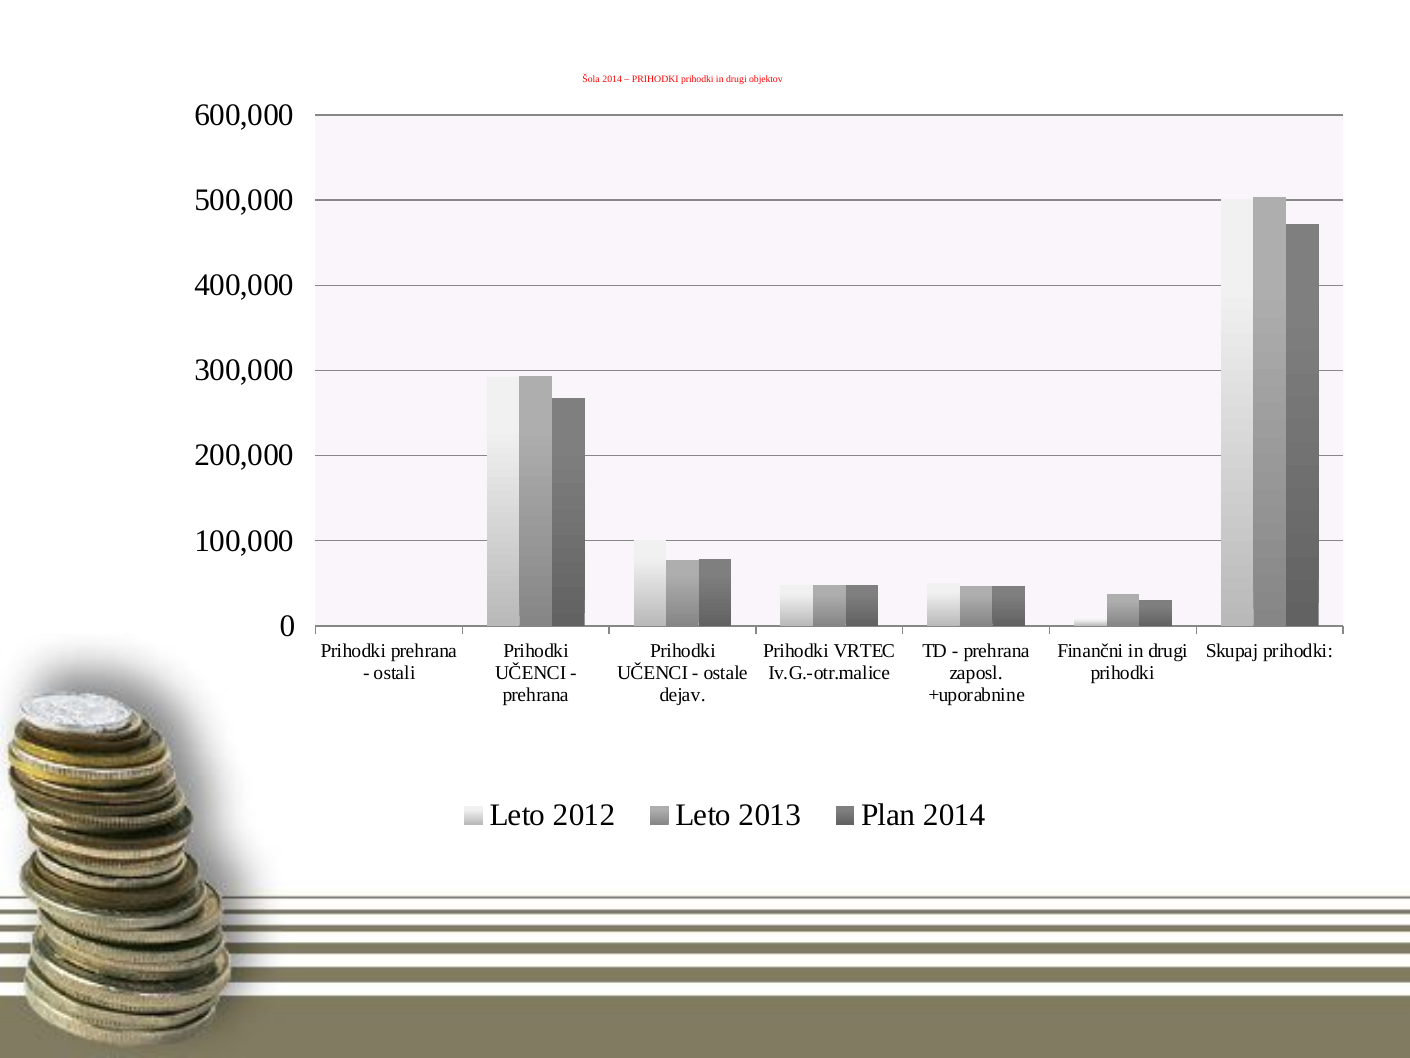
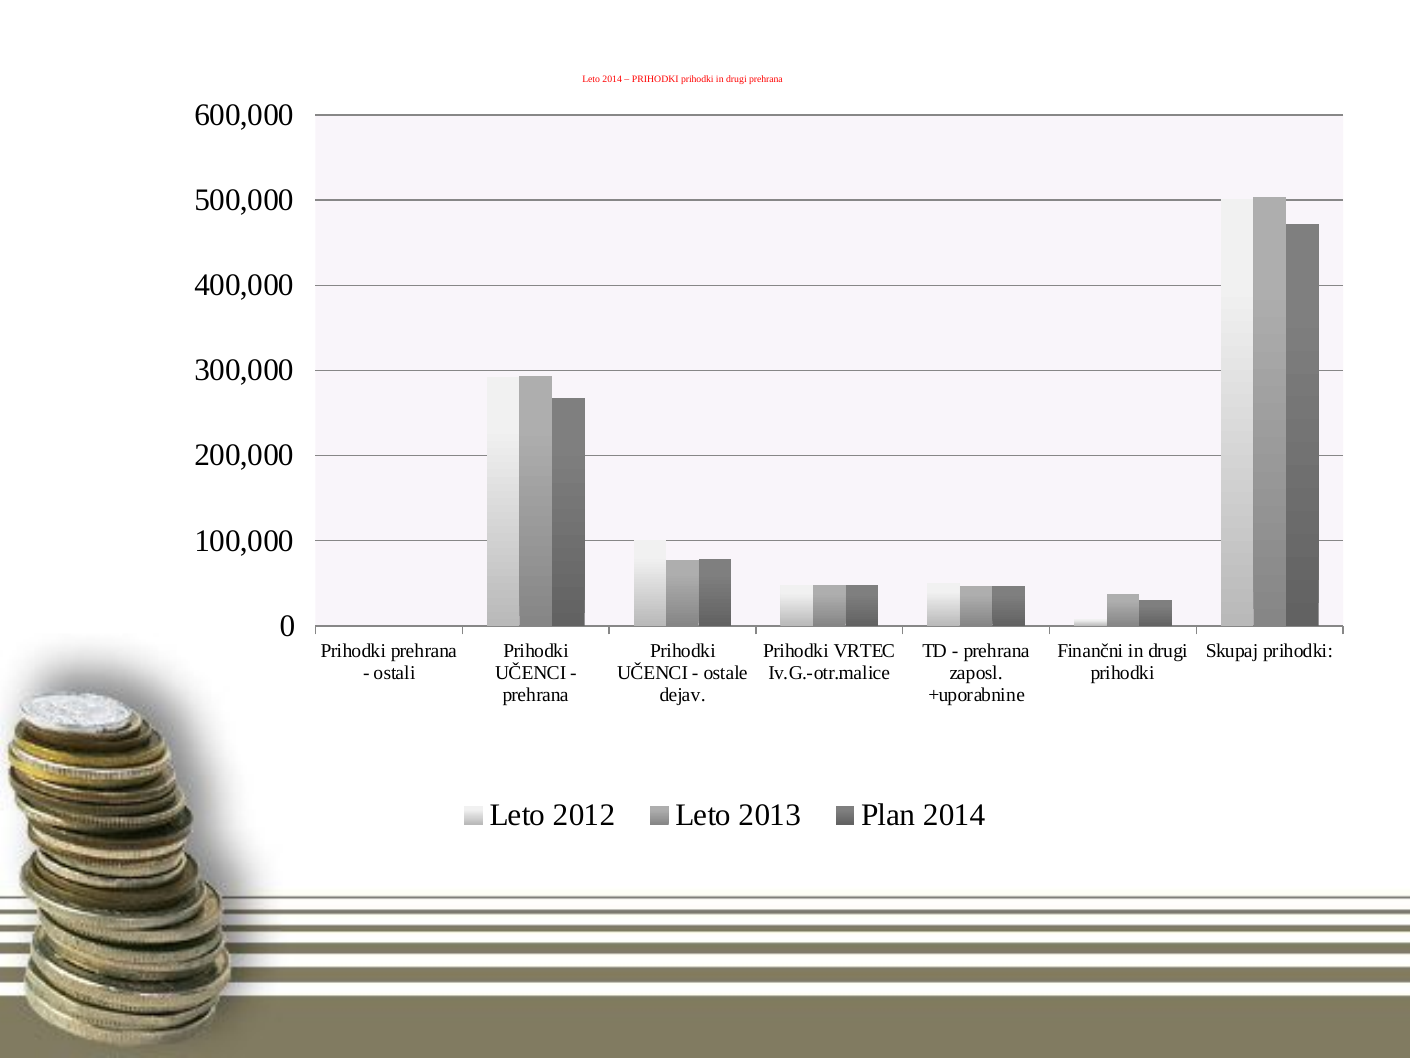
Šola: Šola -> Leto (591, 79)
drugi objektov: objektov -> prehrana (766, 79)
